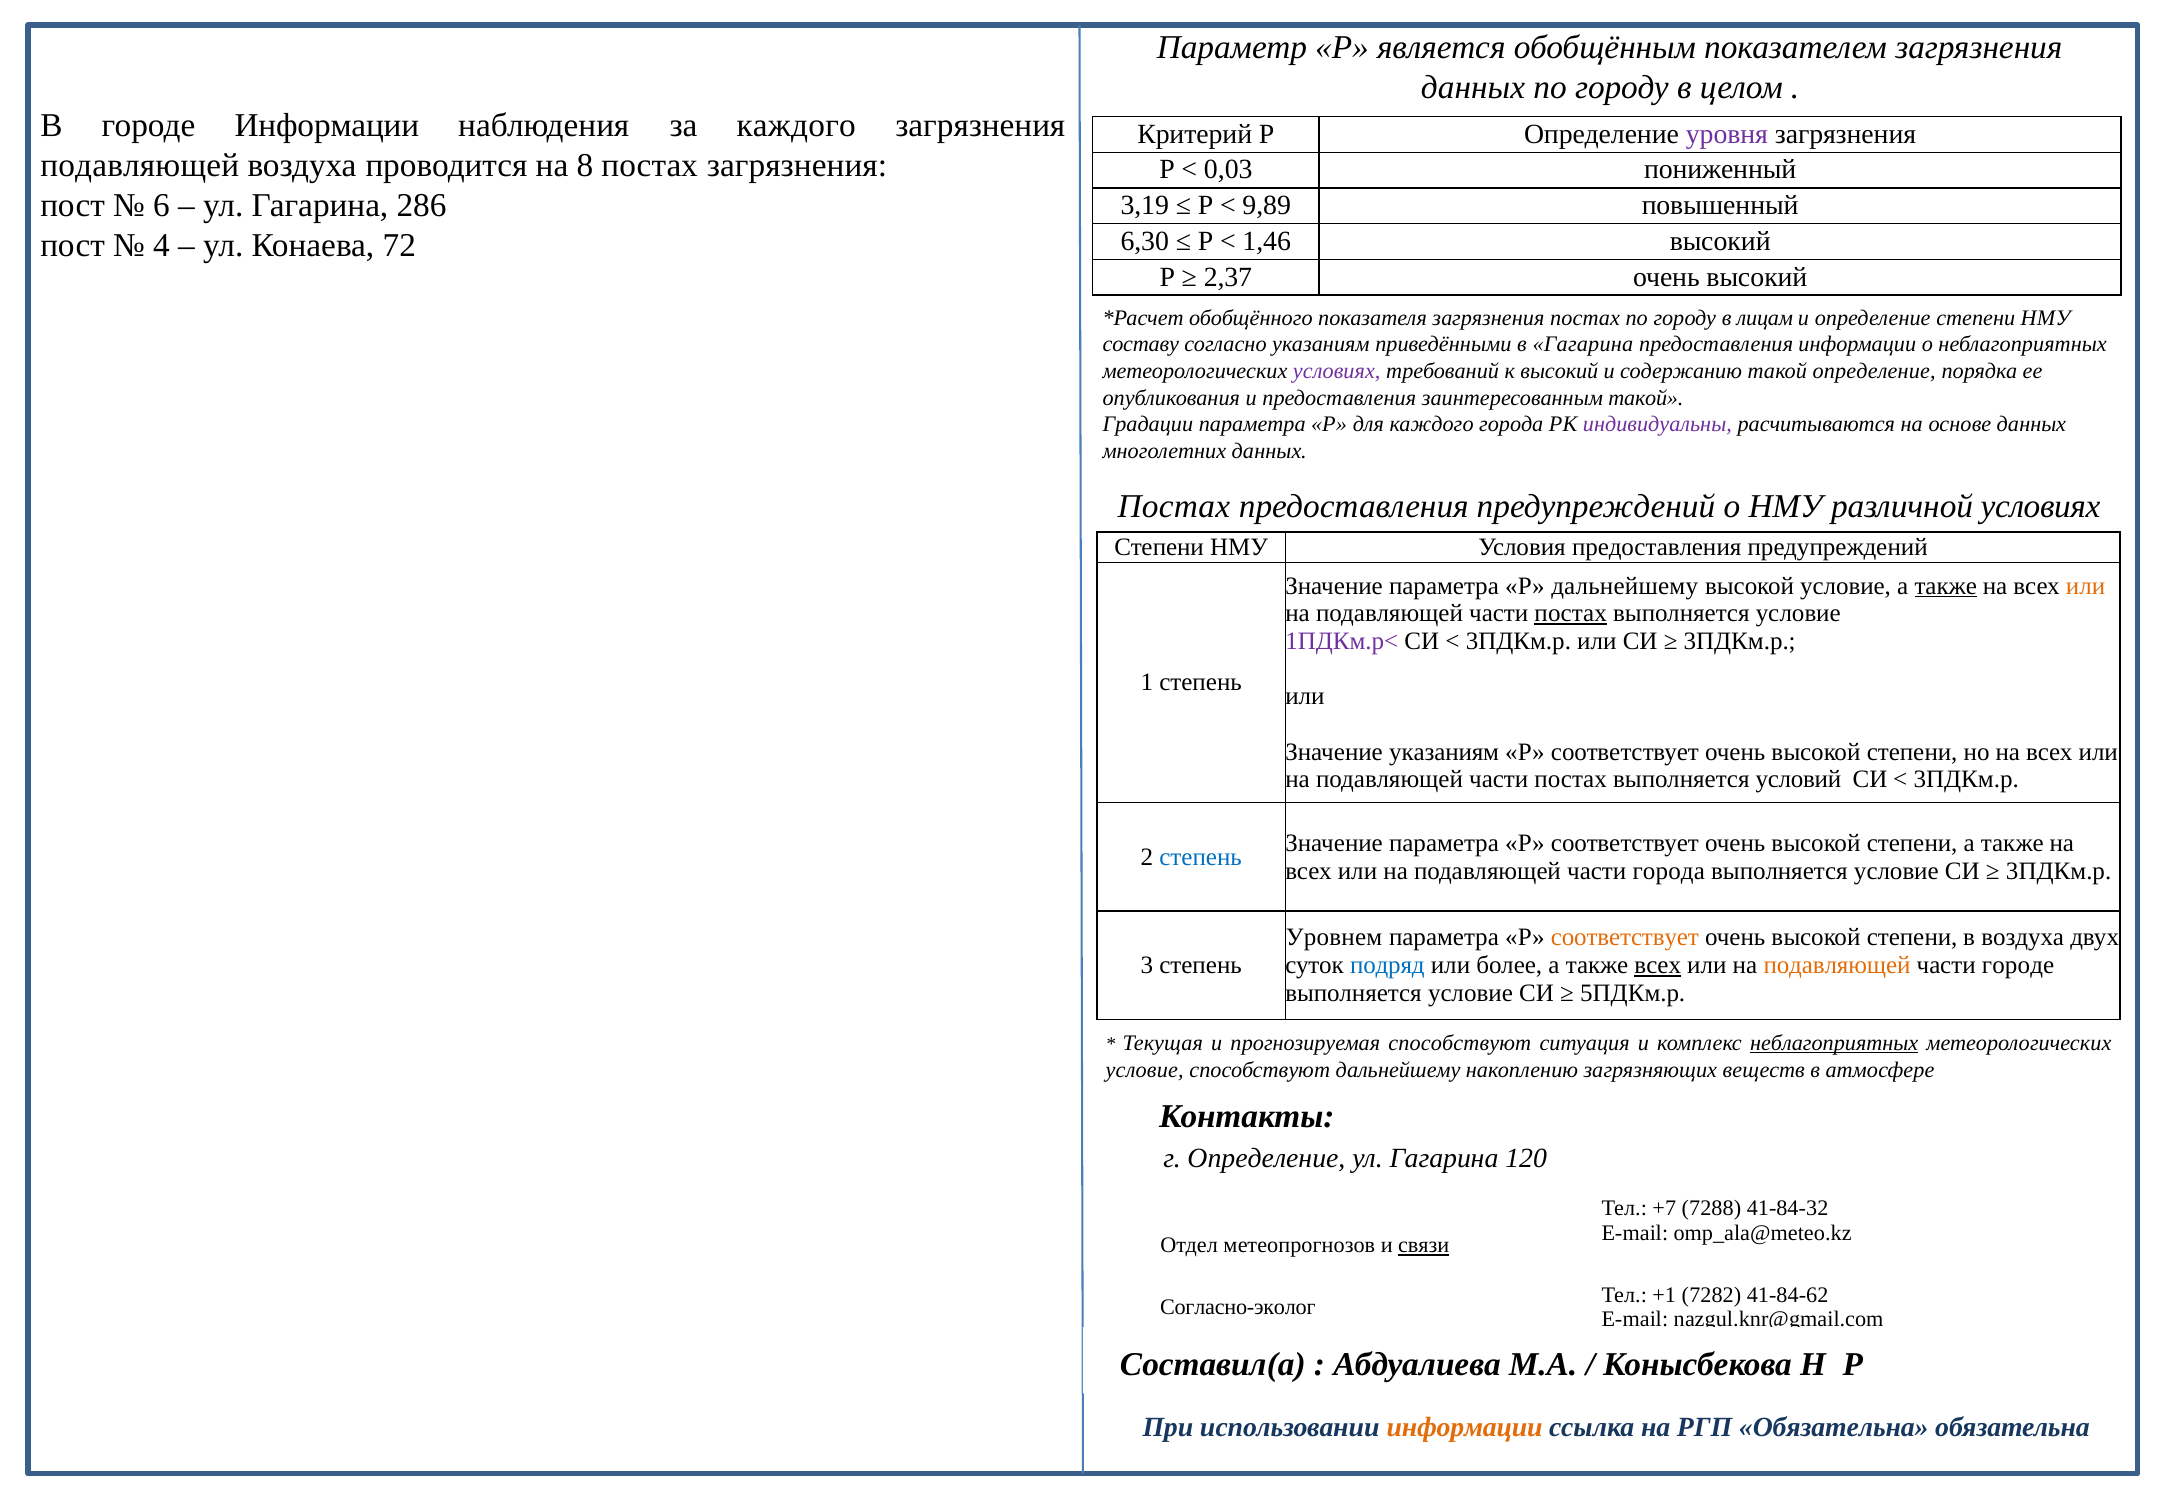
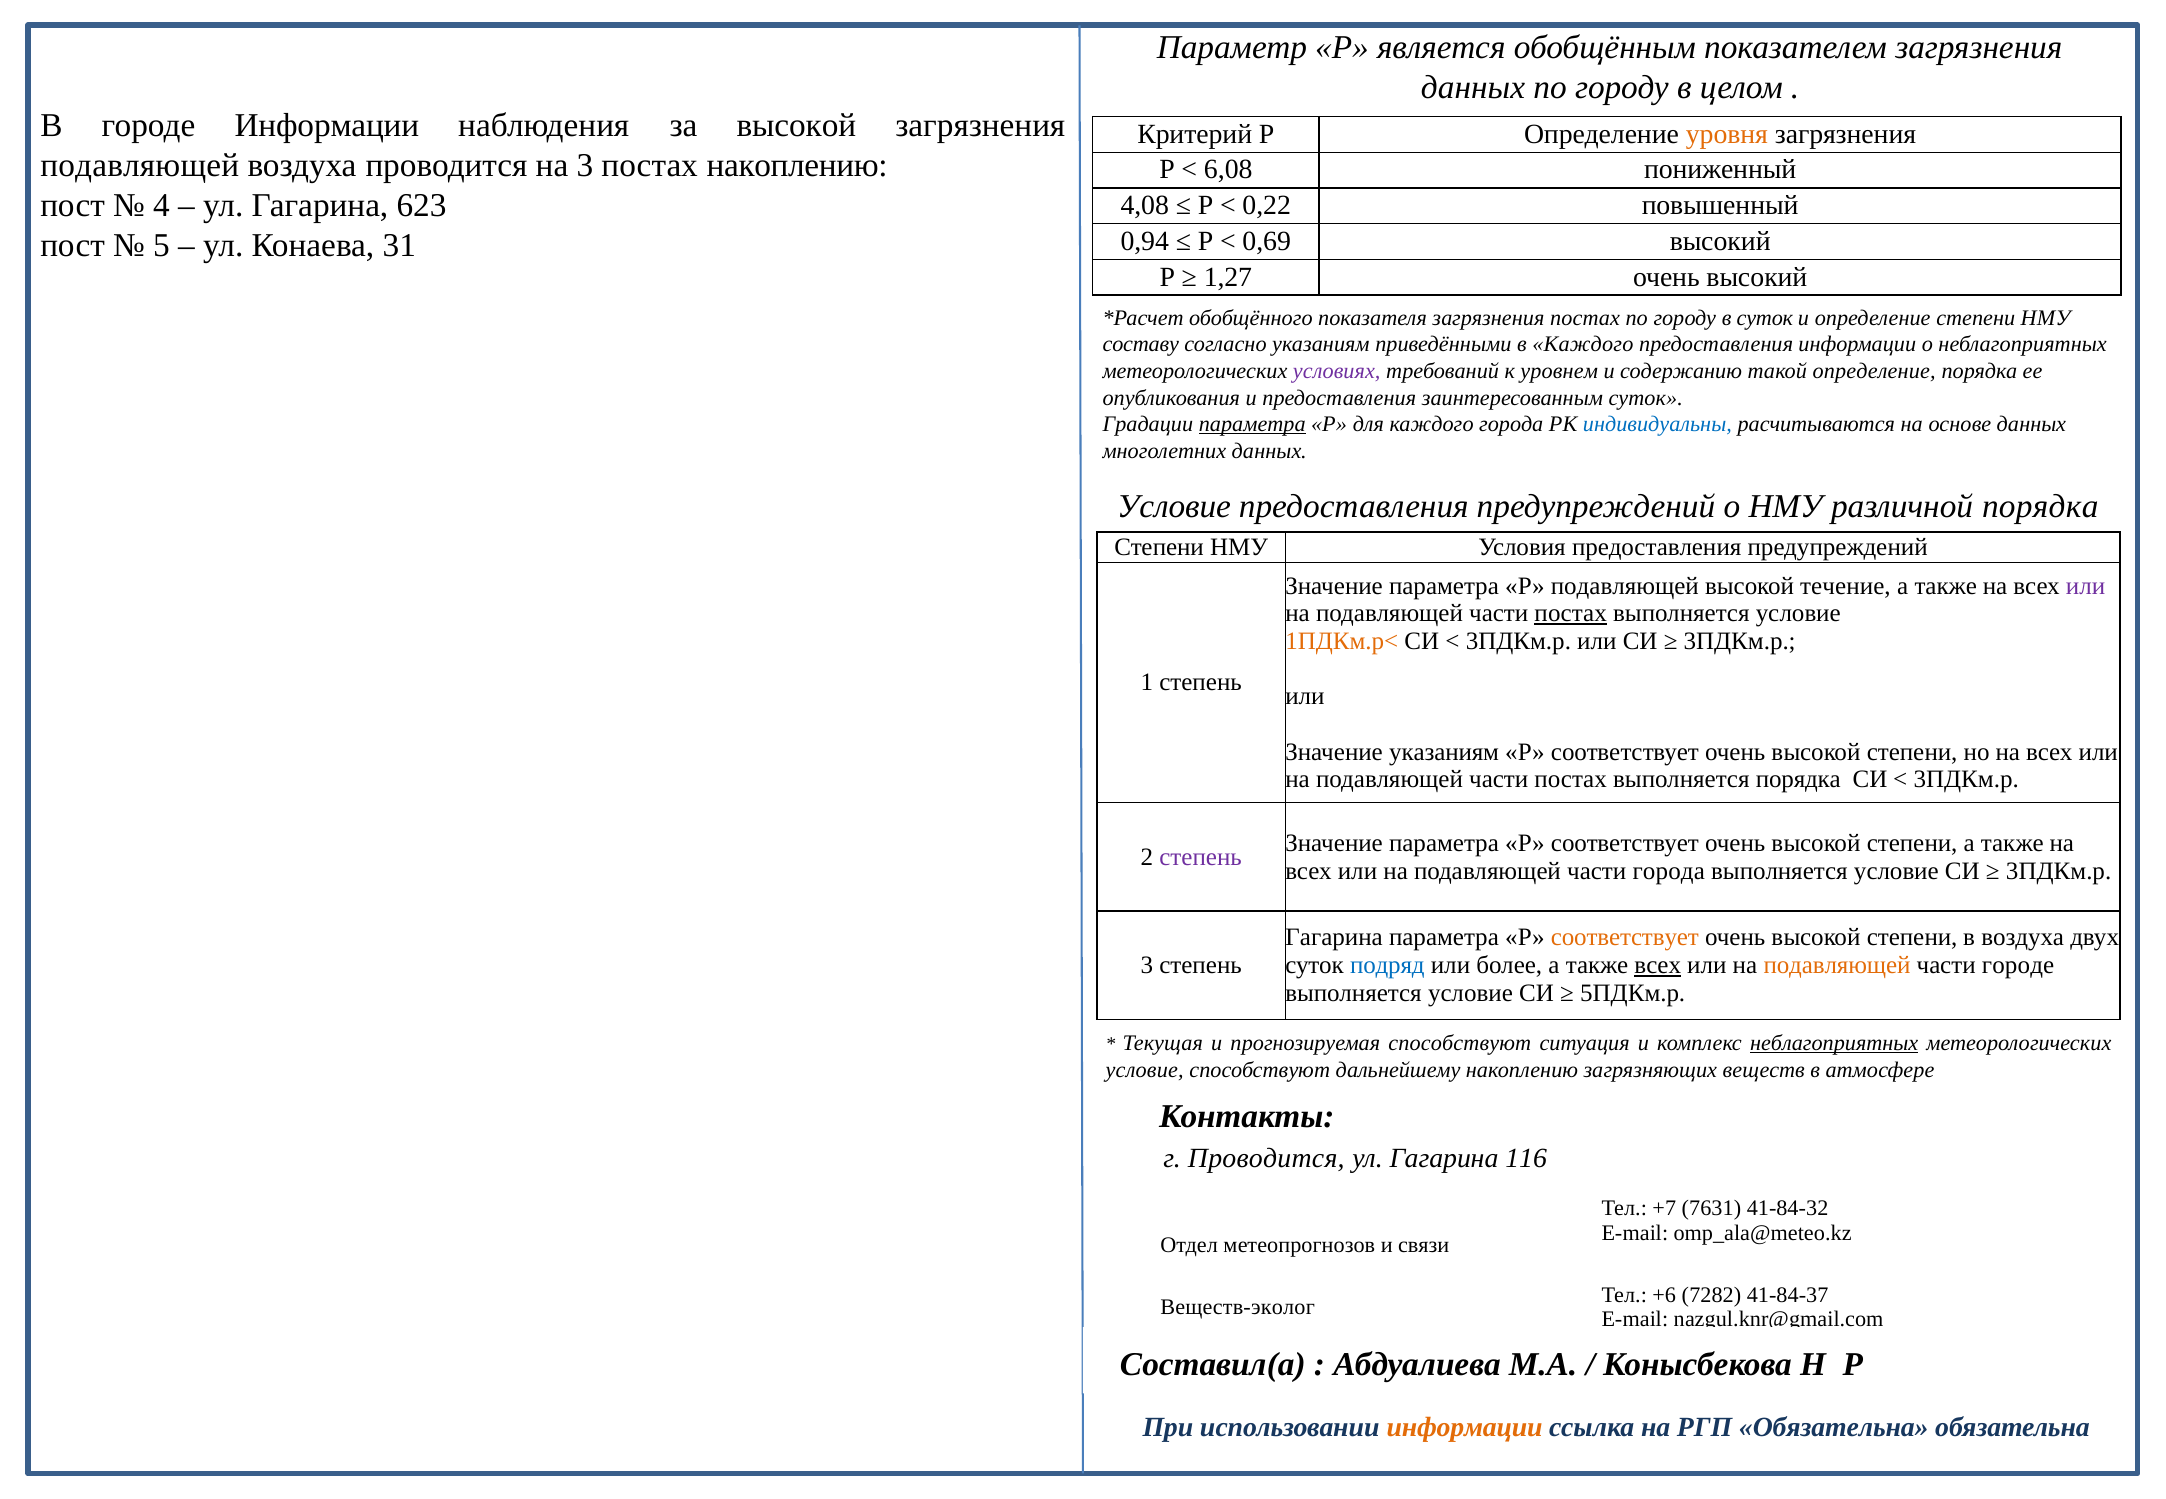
за каждого: каждого -> высокой (796, 126)
уровня colour: purple -> orange (1727, 134)
на 8: 8 -> 3 (585, 166)
постах загрязнения: загрязнения -> накоплению (797, 166)
0,03: 0,03 -> 6,08 (1228, 170)
6: 6 -> 4 (161, 206)
286: 286 -> 623 (422, 206)
3,19: 3,19 -> 4,08 (1145, 206)
9,89: 9,89 -> 0,22 (1267, 206)
6,30: 6,30 -> 0,94 (1145, 241)
1,46: 1,46 -> 0,69 (1267, 241)
4: 4 -> 5 (161, 246)
72: 72 -> 31 (399, 246)
2,37: 2,37 -> 1,27 (1228, 277)
в лицам: лицам -> суток (1765, 318)
в Гагарина: Гагарина -> Каждого (1583, 345)
к высокий: высокий -> уровнем (1559, 371)
заинтересованным такой: такой -> суток (1646, 398)
параметра underline: none -> present (1252, 424)
индивидуальны colour: purple -> blue (1657, 424)
Постах: Постах -> Условие (1174, 507)
различной условиях: условиях -> порядка (2040, 507)
Р дальнейшему: дальнейшему -> подавляющей (1625, 586)
высокой условие: условие -> течение (1845, 586)
также underline: present -> none (1946, 586)
или colour: orange -> purple (2086, 586)
1ПДКм.р< colour: purple -> orange (1342, 641)
выполняется условий: условий -> порядка (1798, 780)
степень colour: blue -> purple (1201, 857)
Уровнем: Уровнем -> Гагарина (1334, 938)
г Определение: Определение -> Проводится (1266, 1158)
120: 120 -> 116 (1526, 1158)
7288: 7288 -> 7631 (1711, 1209)
связи underline: present -> none (1424, 1246)
+1: +1 -> +6 (1664, 1295)
41-84-62: 41-84-62 -> 41-84-37 (1788, 1295)
Согласно-эколог: Согласно-эколог -> Веществ-эколог (1238, 1308)
